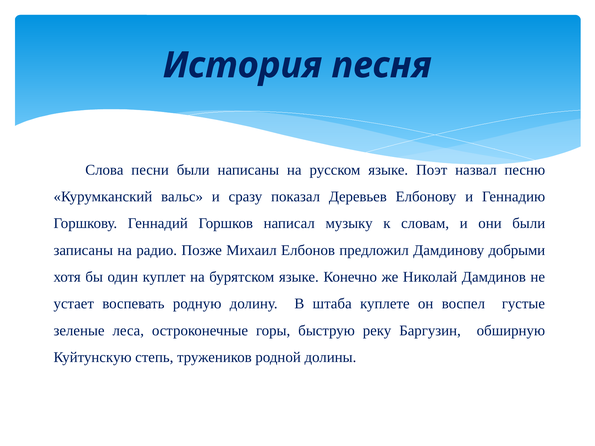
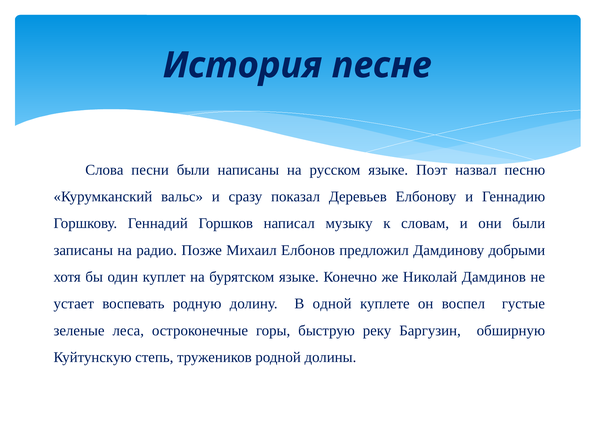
песня: песня -> песне (382, 65)
штаба: штаба -> одной (332, 304)
